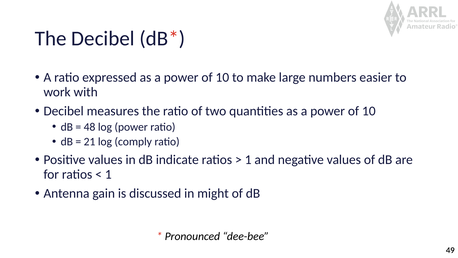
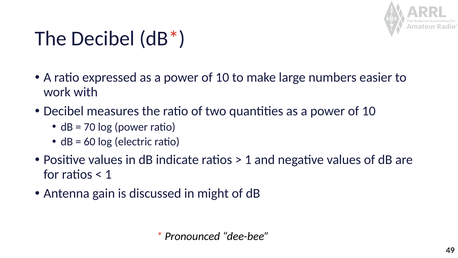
48: 48 -> 70 (90, 127)
21: 21 -> 60 (90, 142)
comply: comply -> electric (133, 142)
